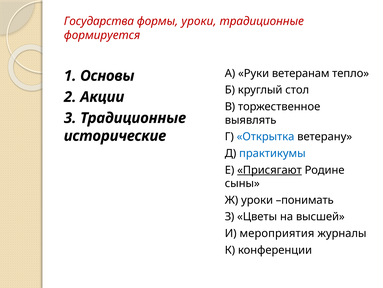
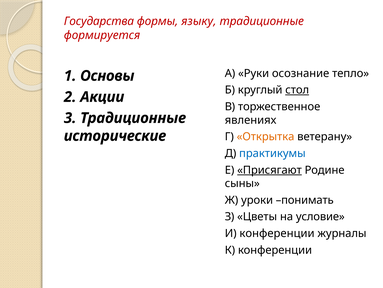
формы уроки: уроки -> языку (199, 21)
ветеранам: ветеранам -> осознание (301, 73)
стол underline: none -> present (297, 90)
выявлять: выявлять -> явлениях (251, 120)
Открытка colour: blue -> orange (266, 136)
высшей: высшей -> условие (320, 216)
И мероприятия: мероприятия -> конференции (277, 233)
